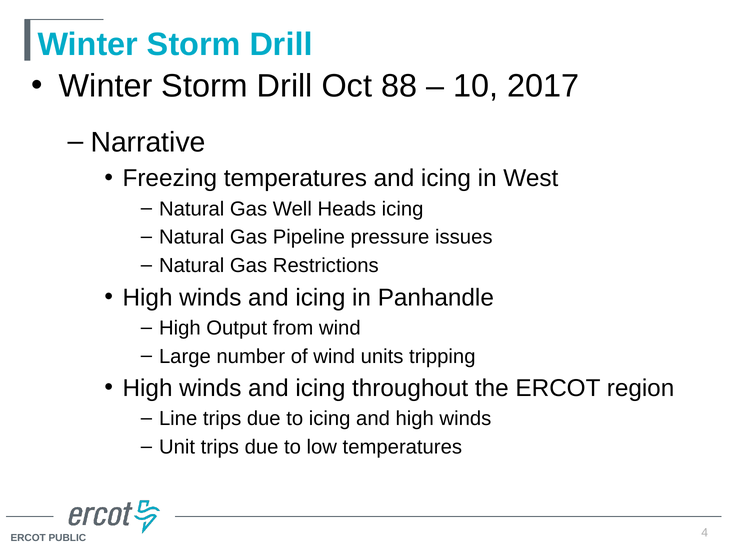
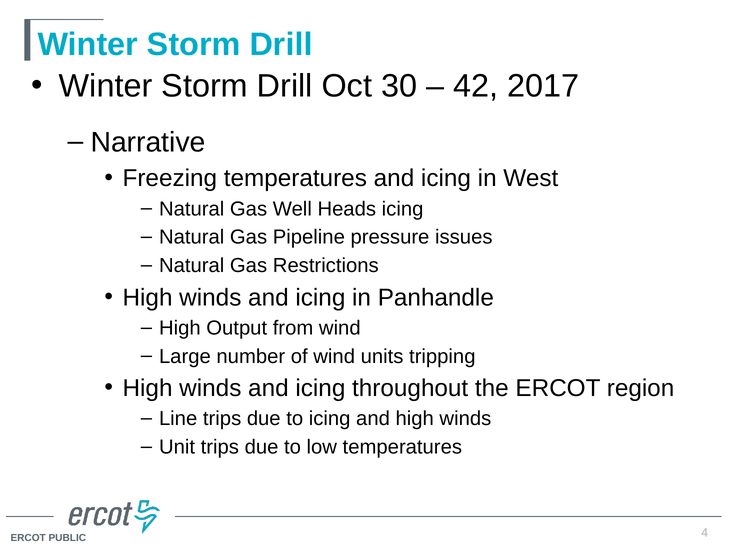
88: 88 -> 30 (399, 86)
10: 10 -> 42 (476, 86)
